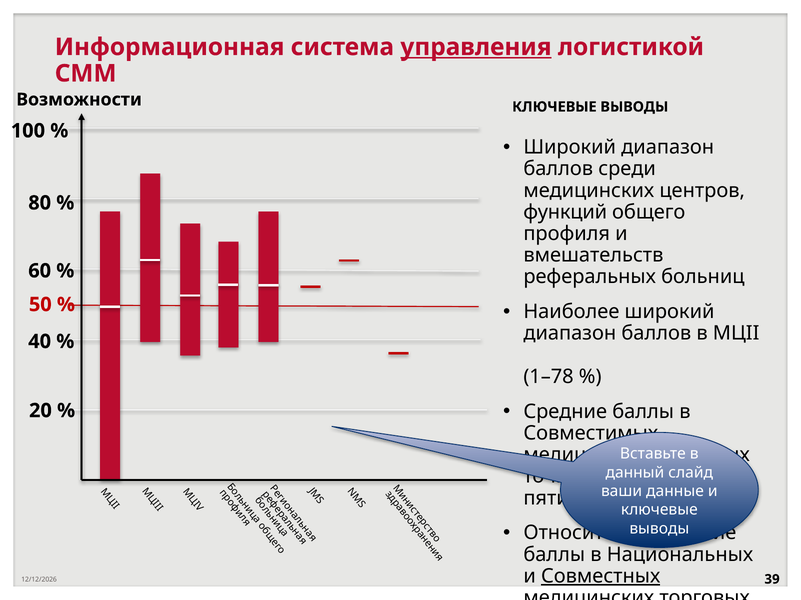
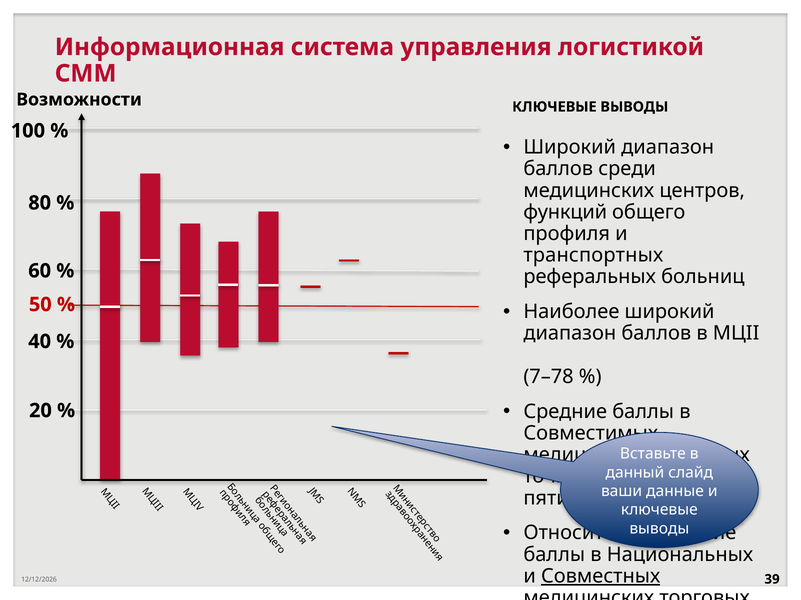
управления underline: present -> none (476, 47)
вмешательств: вмешательств -> транспортных (593, 256)
1–78: 1–78 -> 7–78 (549, 377)
